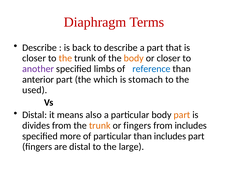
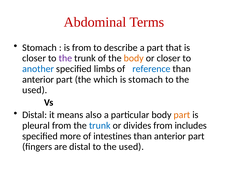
Diaphragm: Diaphragm -> Abdominal (95, 22)
Describe: Describe -> Stomach (40, 48)
is back: back -> from (82, 48)
the colour: orange -> purple (65, 58)
another colour: purple -> blue (38, 69)
divides: divides -> pleural (36, 126)
trunk colour: orange -> blue (100, 126)
or fingers: fingers -> divides (137, 126)
of particular: particular -> intestines (112, 136)
includes: includes -> anterior (170, 136)
distal to the large: large -> used (131, 147)
